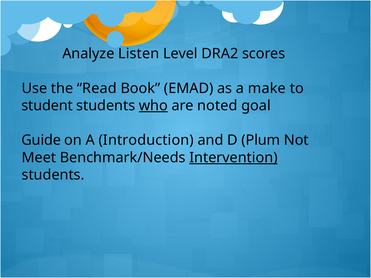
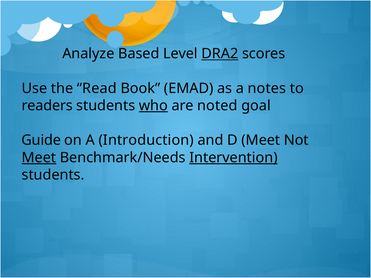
Listen: Listen -> Based (139, 54)
DRA2 underline: none -> present (220, 54)
make: make -> notes (267, 88)
student: student -> readers (47, 106)
D Plum: Plum -> Meet (261, 140)
Meet underline: none -> present (39, 158)
